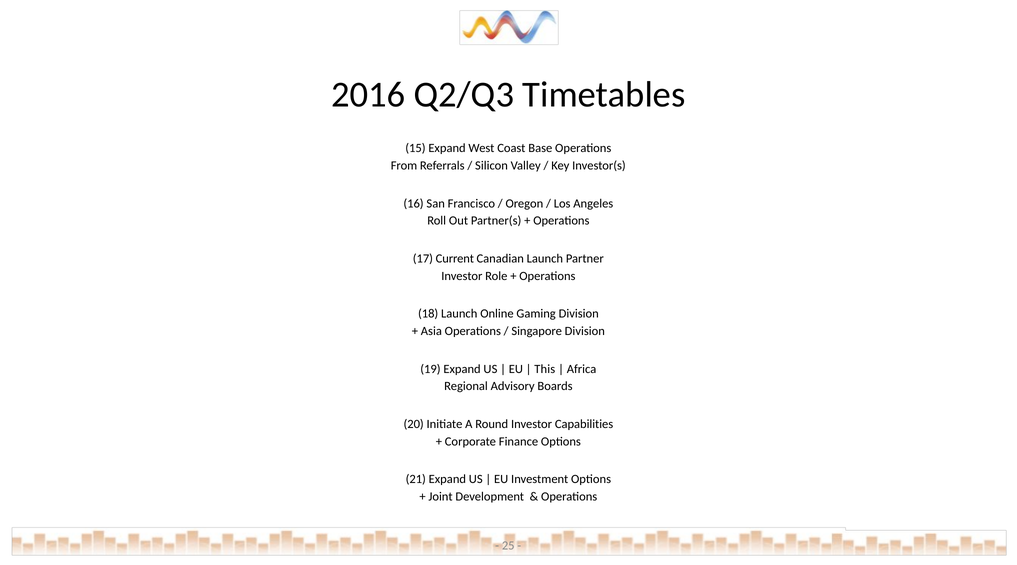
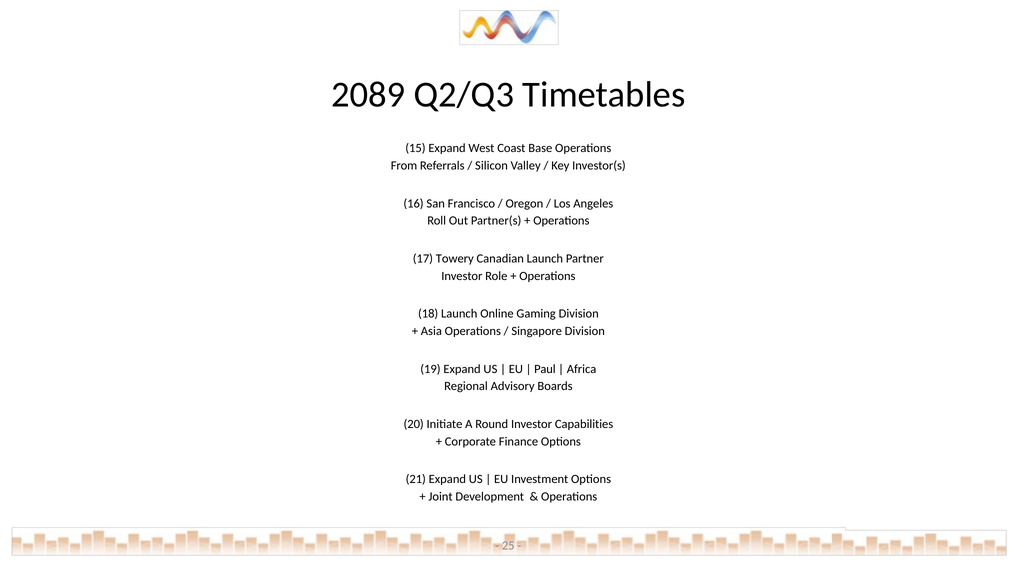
2016: 2016 -> 2089 (368, 95)
Current: Current -> Towery (455, 259)
This: This -> Paul (545, 369)
